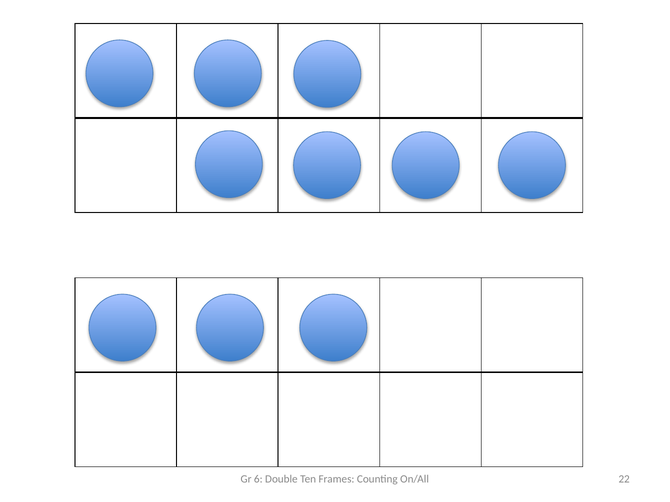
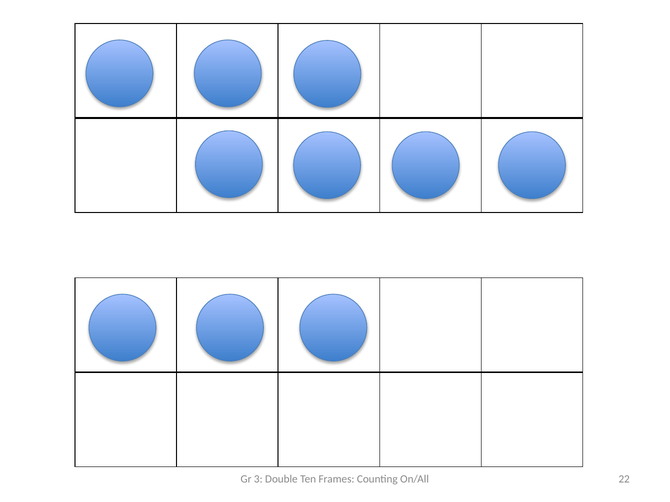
6: 6 -> 3 (258, 480)
